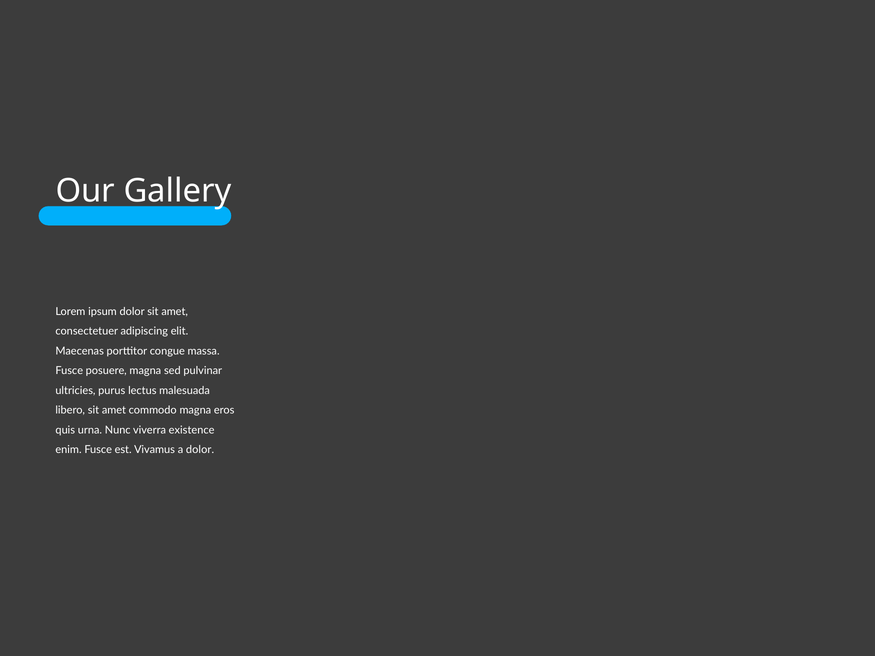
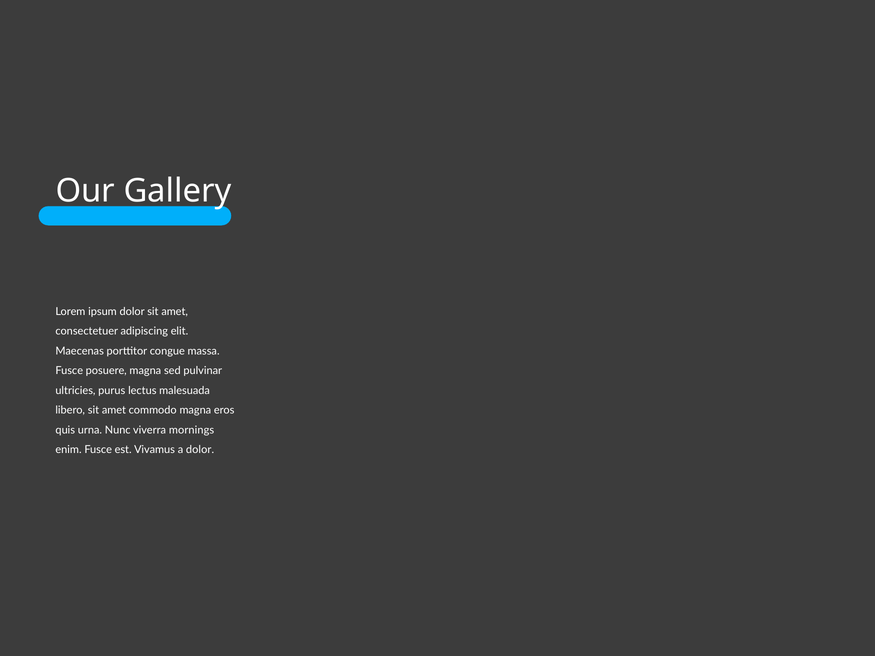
existence: existence -> mornings (192, 430)
